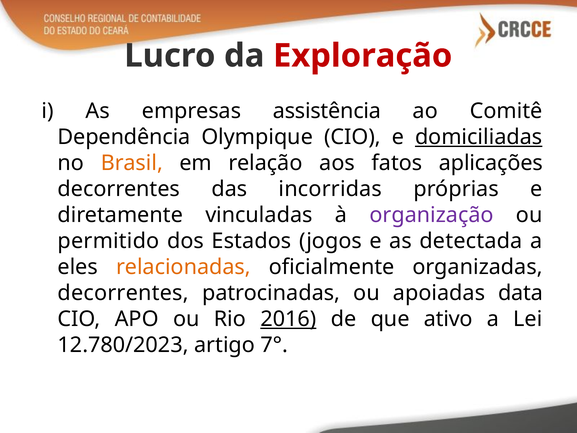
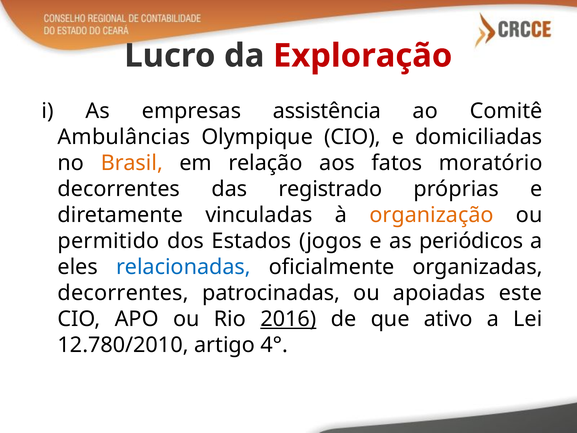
Dependência: Dependência -> Ambulâncias (124, 137)
domiciliadas underline: present -> none (479, 137)
aplicações: aplicações -> moratório (491, 163)
incorridas: incorridas -> registrado (330, 189)
organização colour: purple -> orange (432, 215)
detectada: detectada -> periódicos (471, 241)
relacionadas colour: orange -> blue (183, 267)
data: data -> este (520, 293)
12.780/2023: 12.780/2023 -> 12.780/2010 (123, 345)
7°: 7° -> 4° (274, 345)
